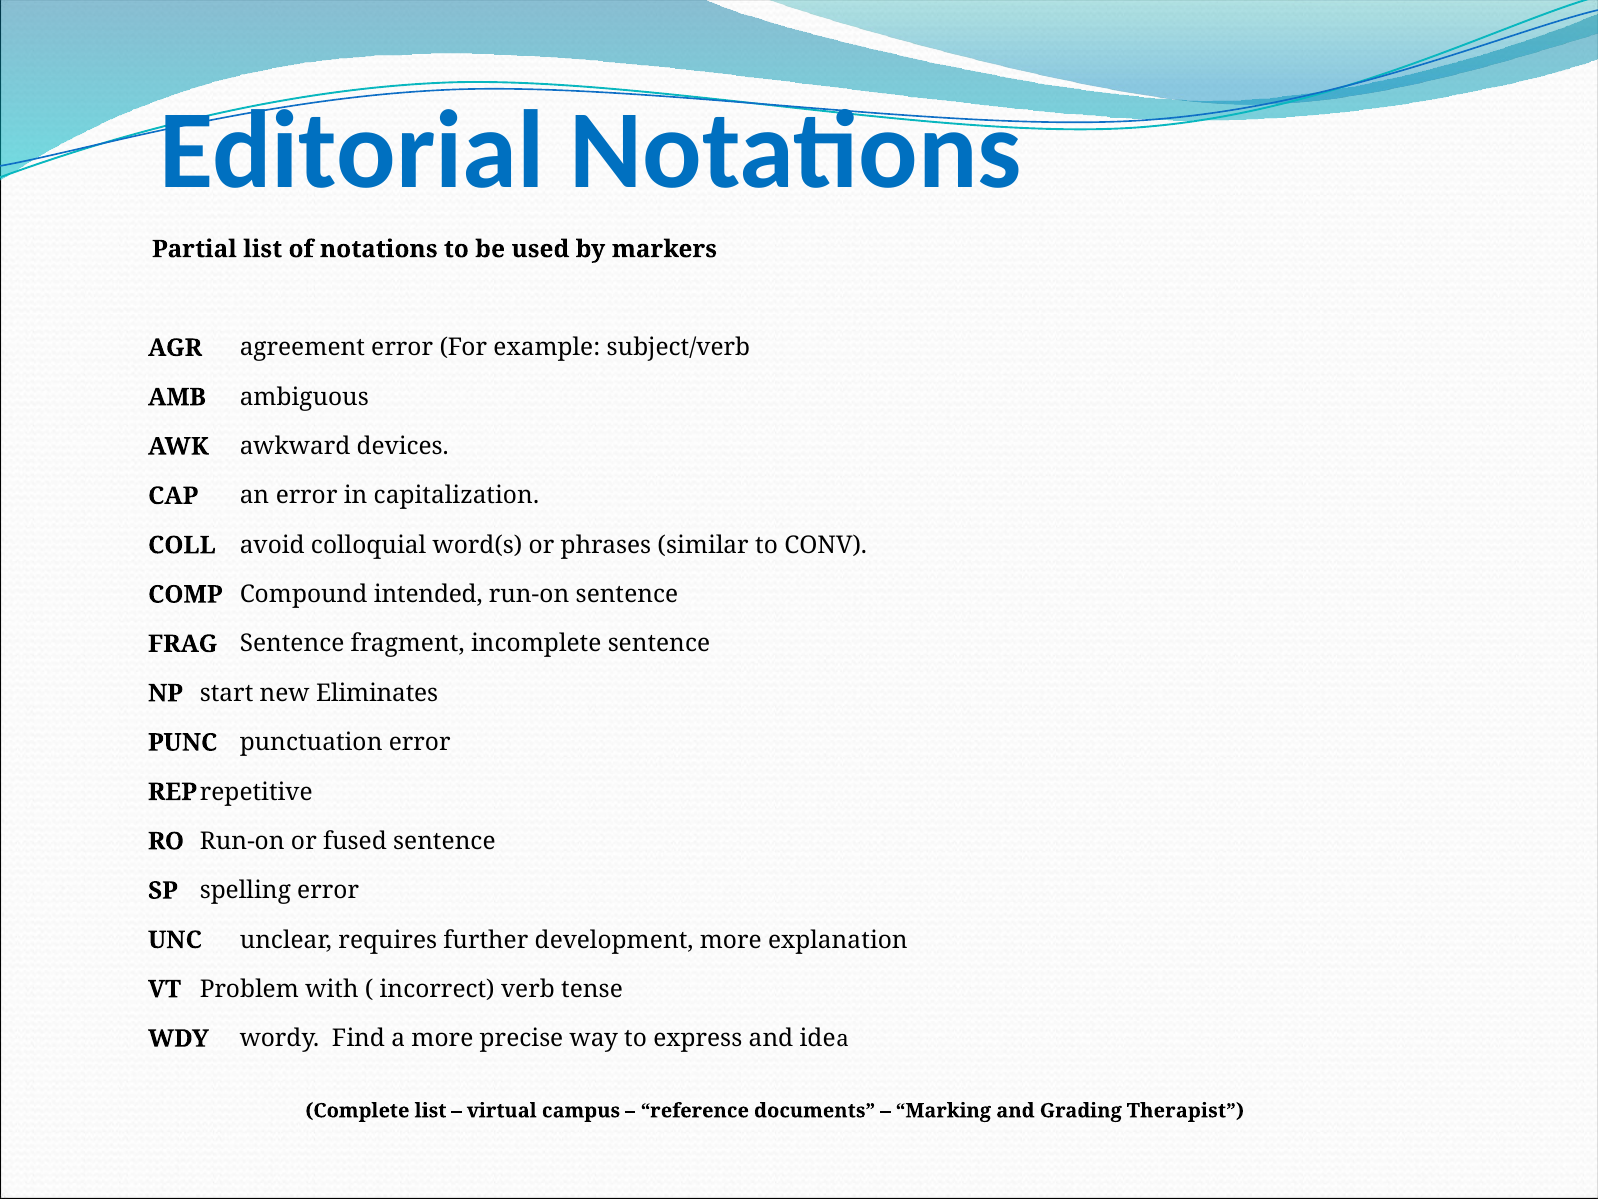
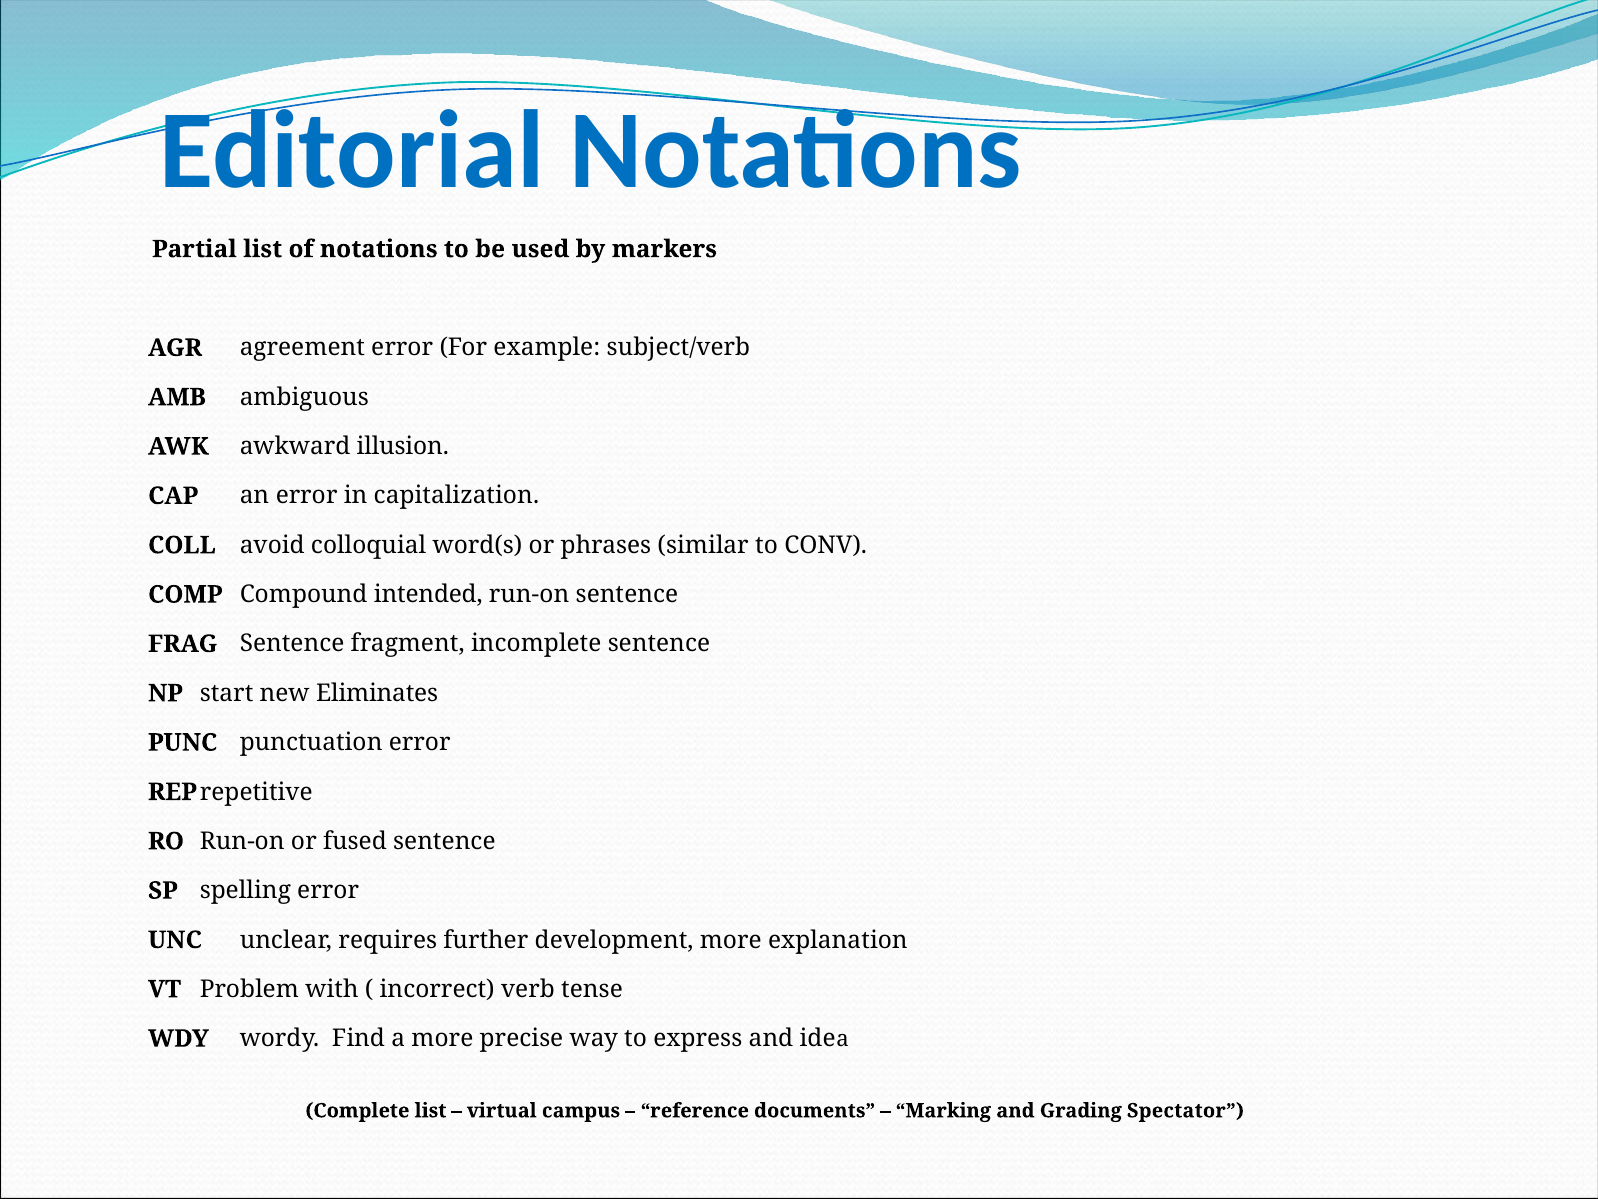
devices: devices -> illusion (403, 446)
Therapist: Therapist -> Spectator (1185, 1110)
